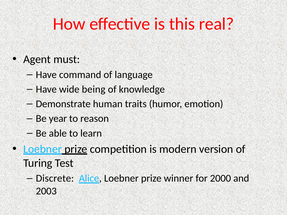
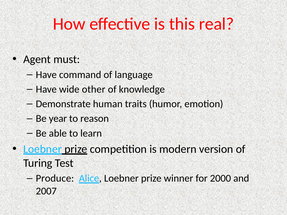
being: being -> other (94, 89)
Discrete: Discrete -> Produce (55, 179)
2003: 2003 -> 2007 (46, 191)
